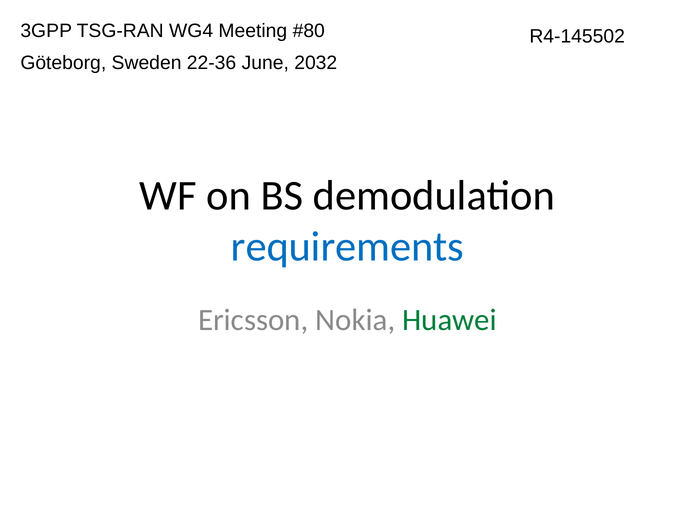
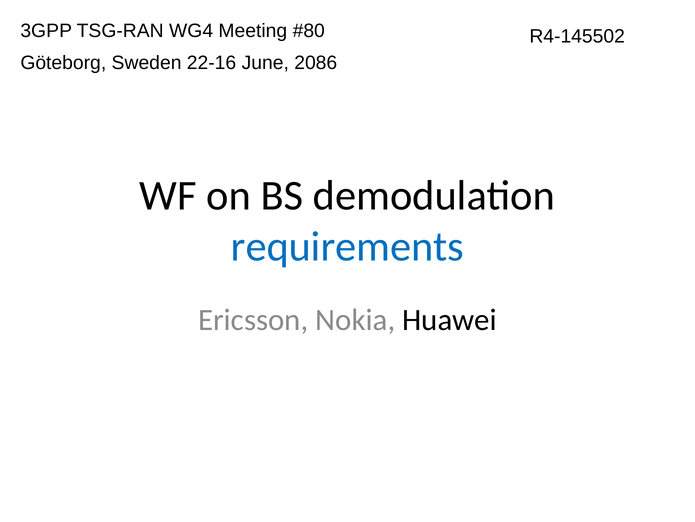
22-36: 22-36 -> 22-16 (212, 63)
2032: 2032 -> 2086 (316, 63)
Huawei colour: green -> black (450, 320)
